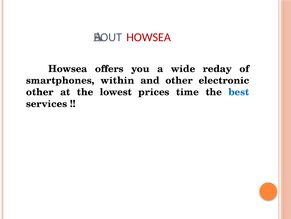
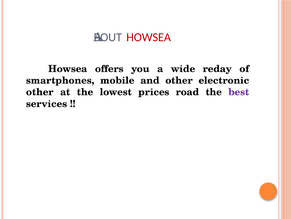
within: within -> mobile (117, 80)
time: time -> road (188, 92)
best colour: blue -> purple (239, 92)
